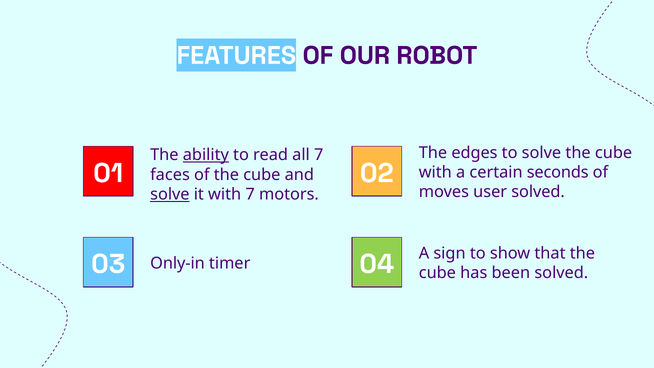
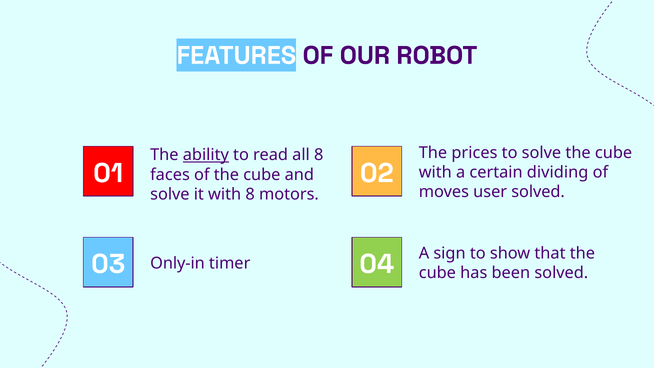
edges: edges -> prices (474, 153)
all 7: 7 -> 8 (319, 155)
seconds: seconds -> dividing (558, 172)
solve underline: present -> none (170, 194)
with 7: 7 -> 8 (250, 194)
